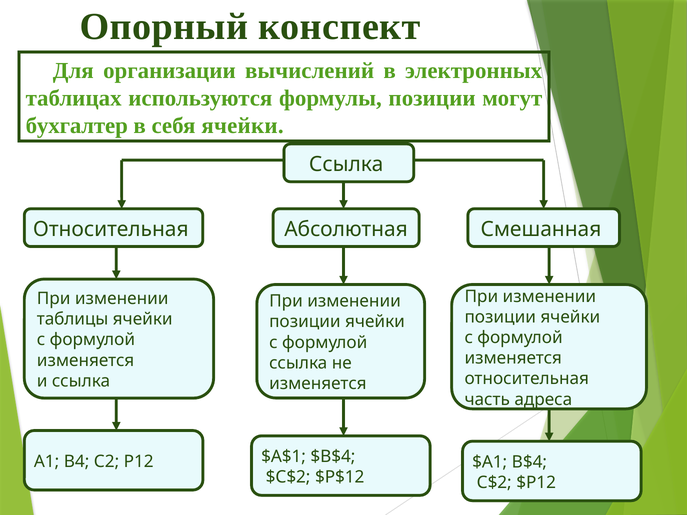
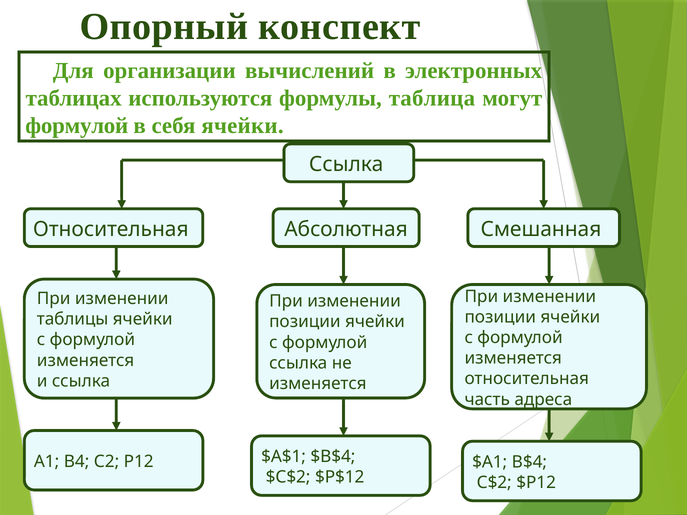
формулы позиции: позиции -> таблица (432, 98)
бухгалтер: бухгалтер -> формулой (77, 126)
